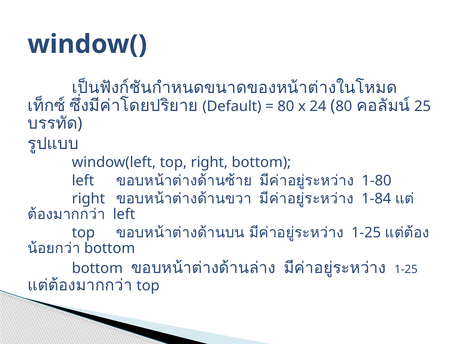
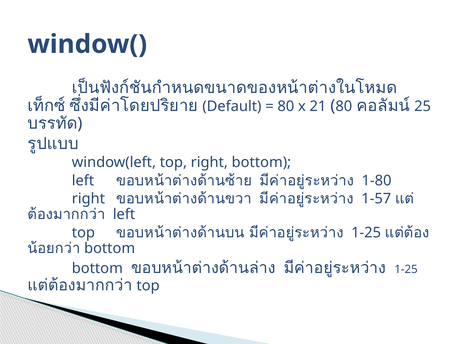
24: 24 -> 21 (318, 106)
1-84: 1-84 -> 1-57 (376, 199)
